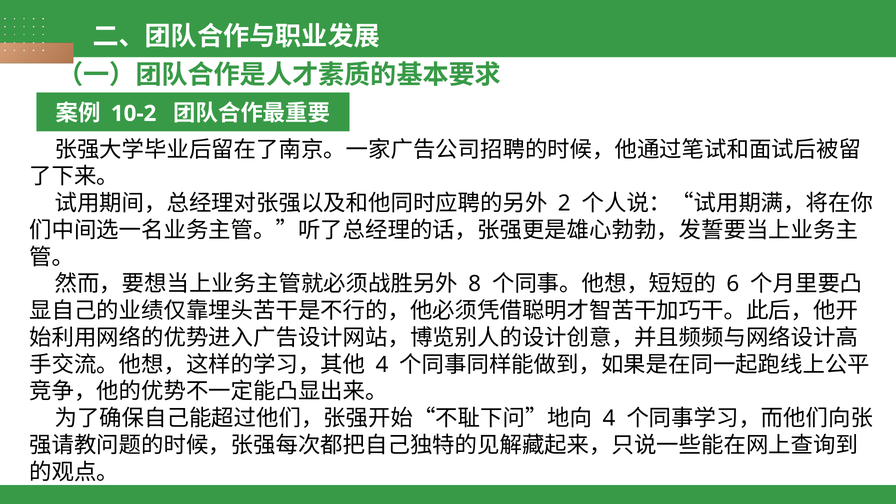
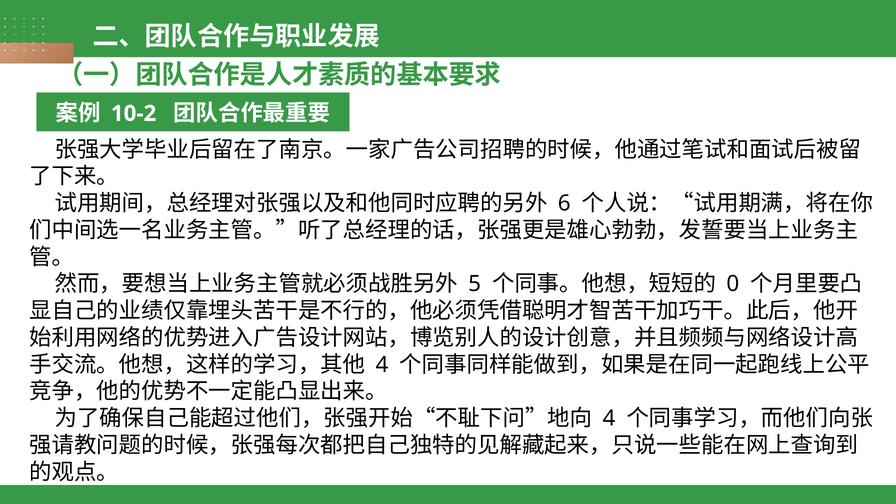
2: 2 -> 6 (564, 203)
8: 8 -> 5 (475, 284)
6: 6 -> 0 (733, 284)
